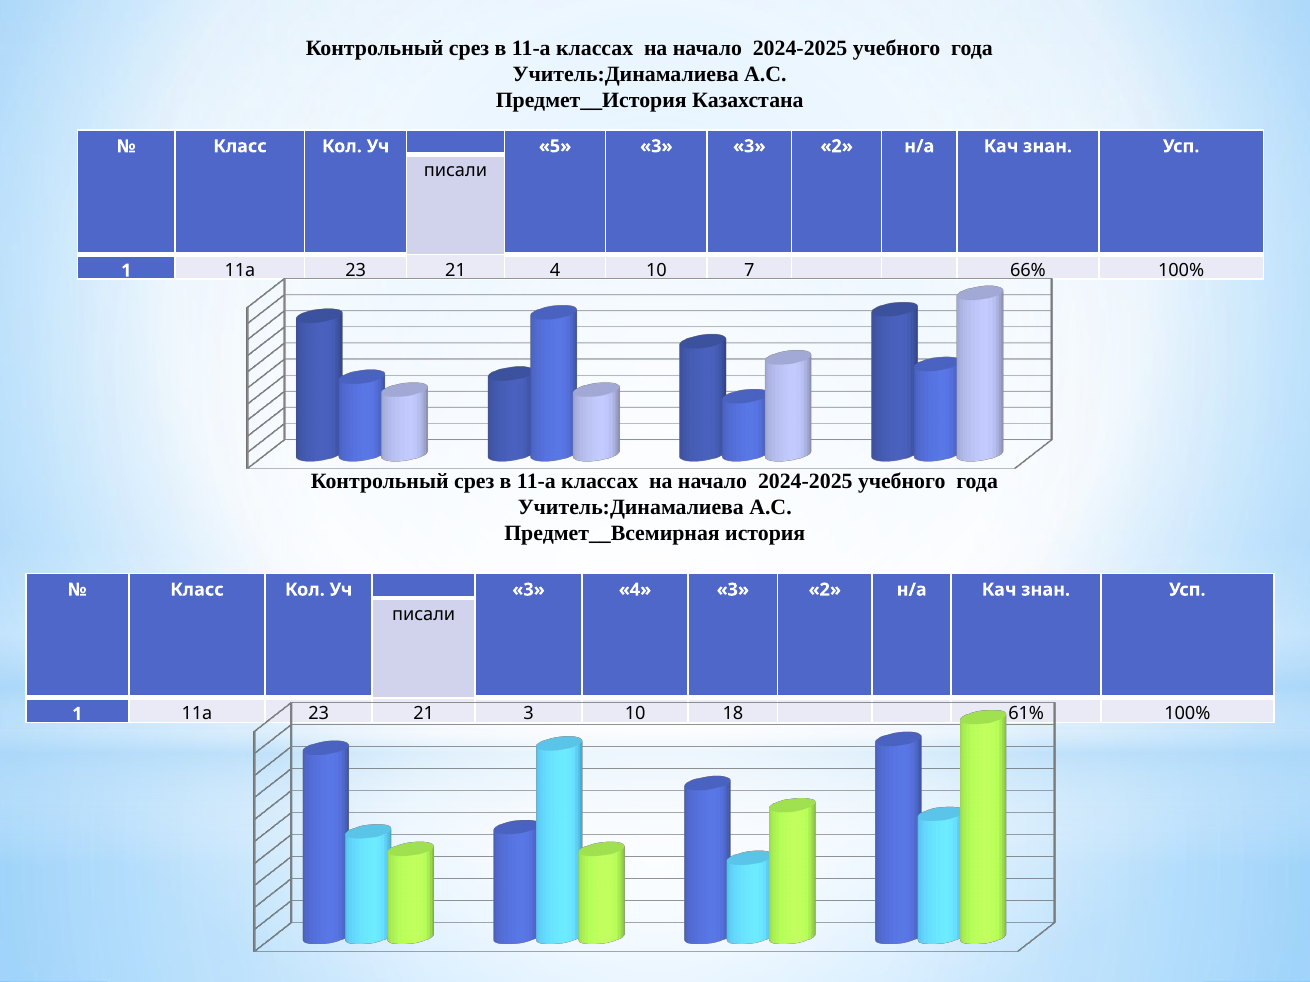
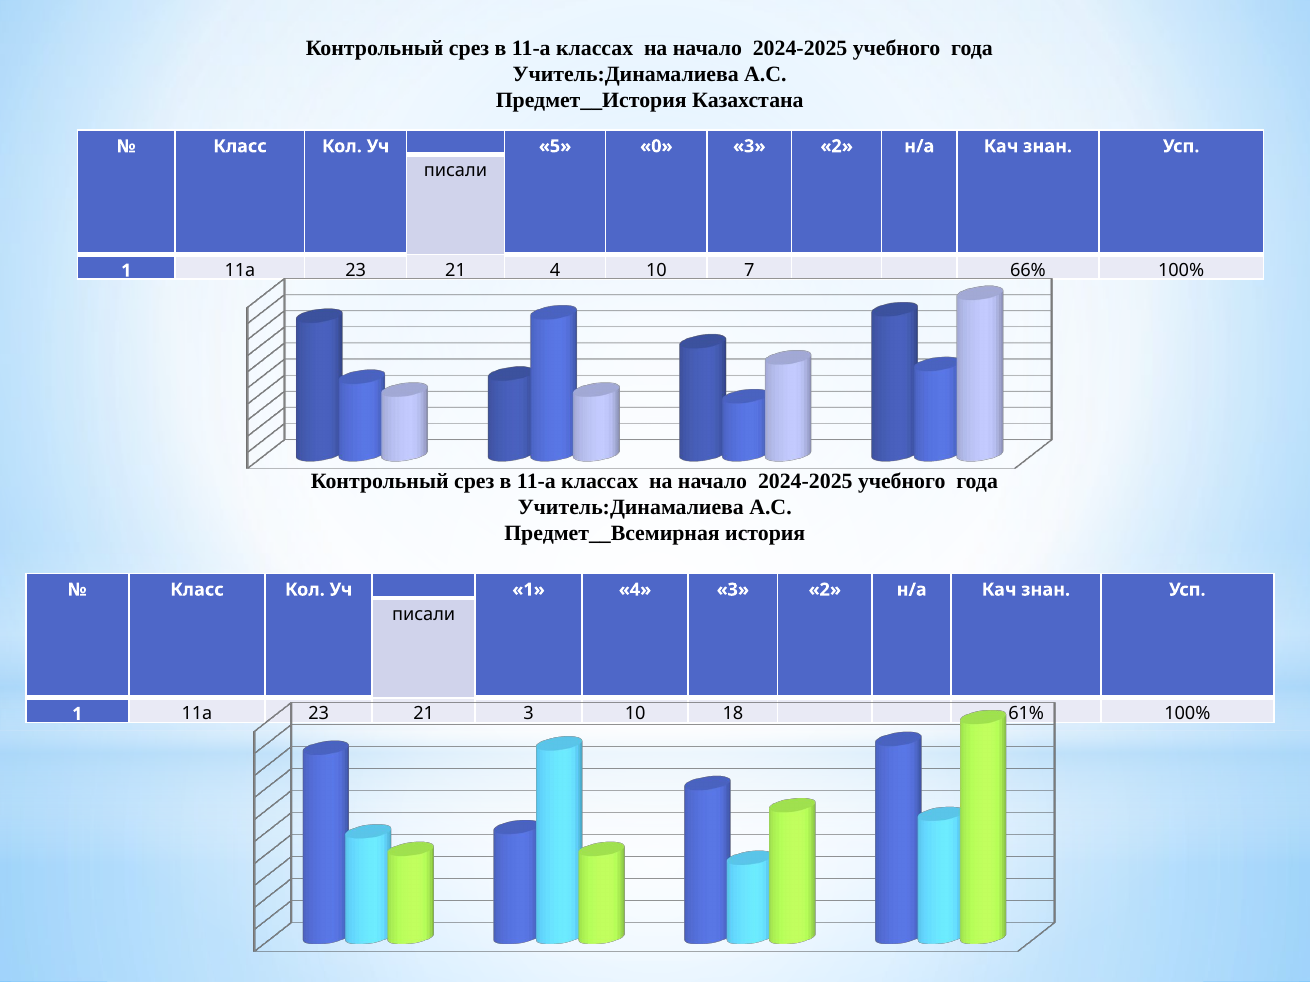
5 3: 3 -> 0 (656, 146)
Уч 3: 3 -> 1 (529, 590)
